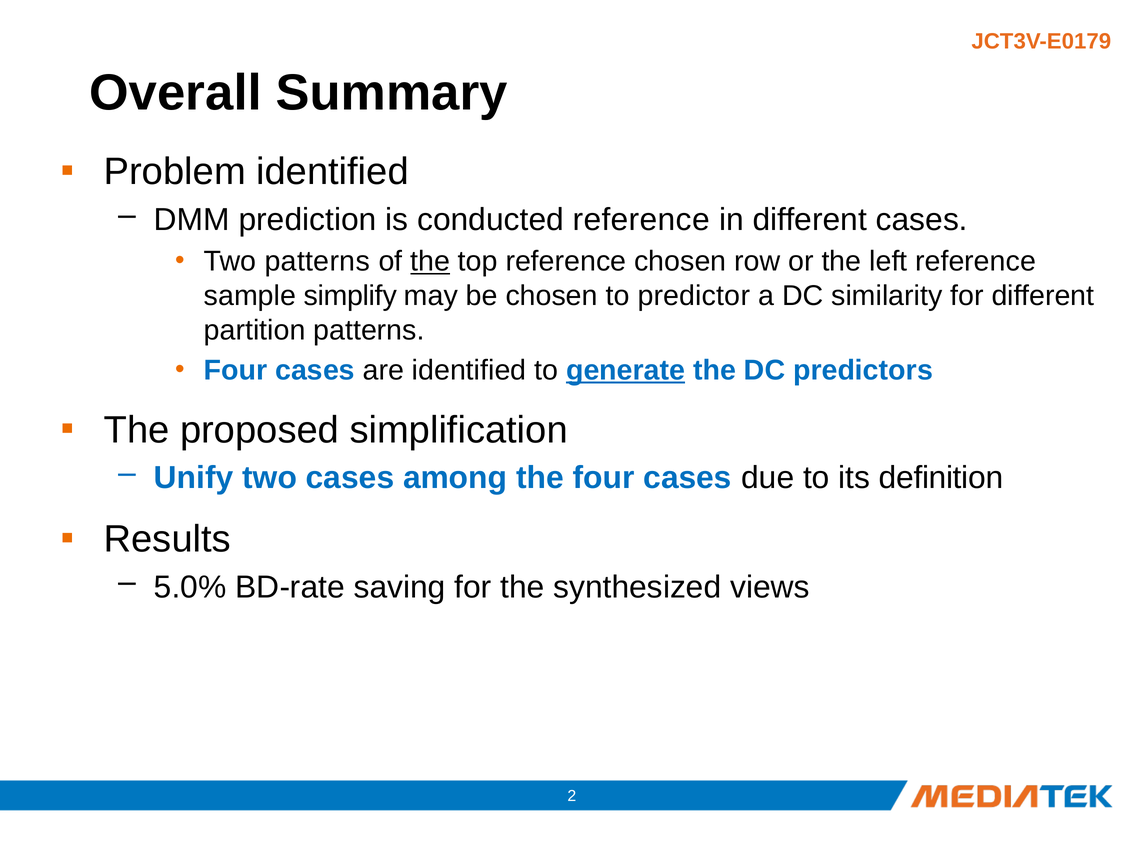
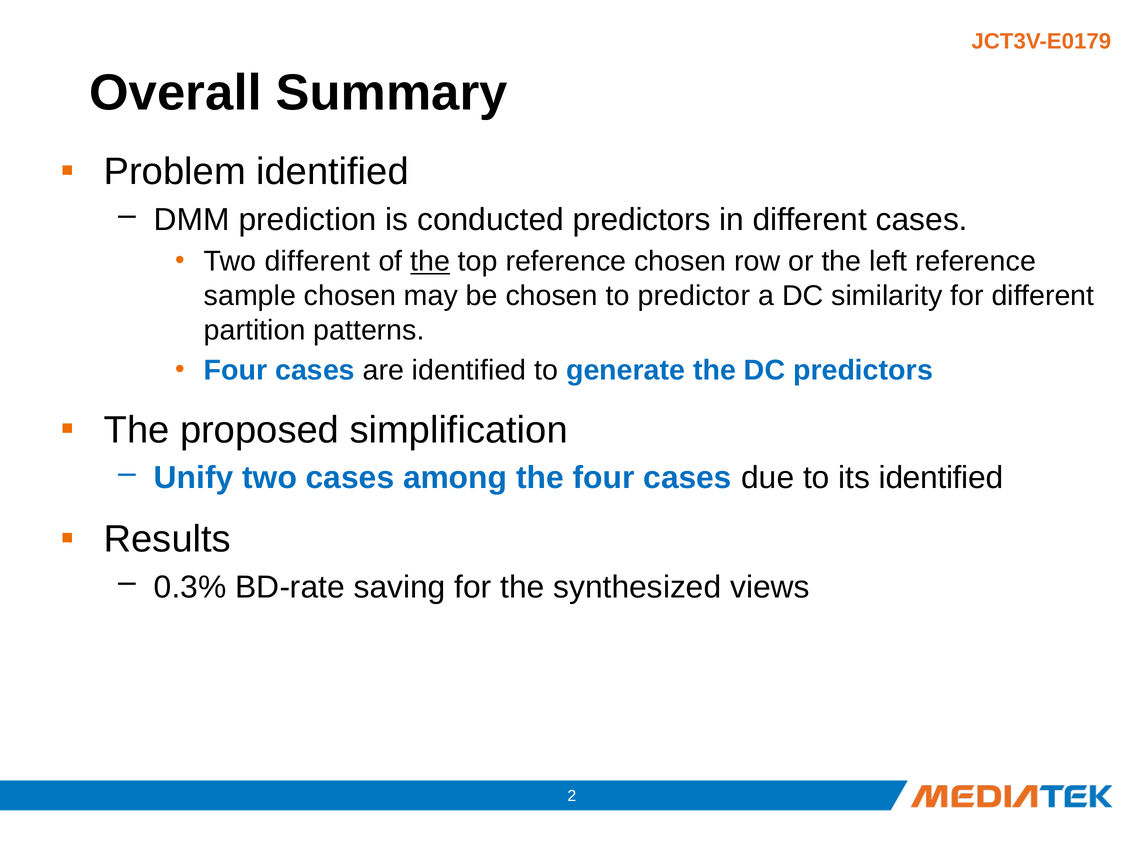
conducted reference: reference -> predictors (642, 220)
Two patterns: patterns -> different (317, 261)
sample simplify: simplify -> chosen (350, 296)
generate underline: present -> none (626, 370)
its definition: definition -> identified (941, 478)
5.0%: 5.0% -> 0.3% (190, 587)
